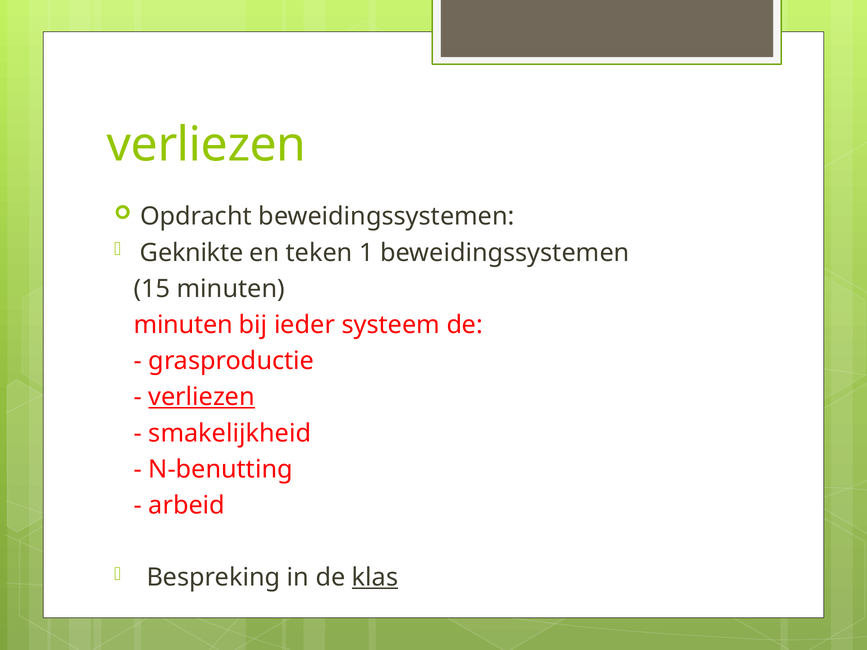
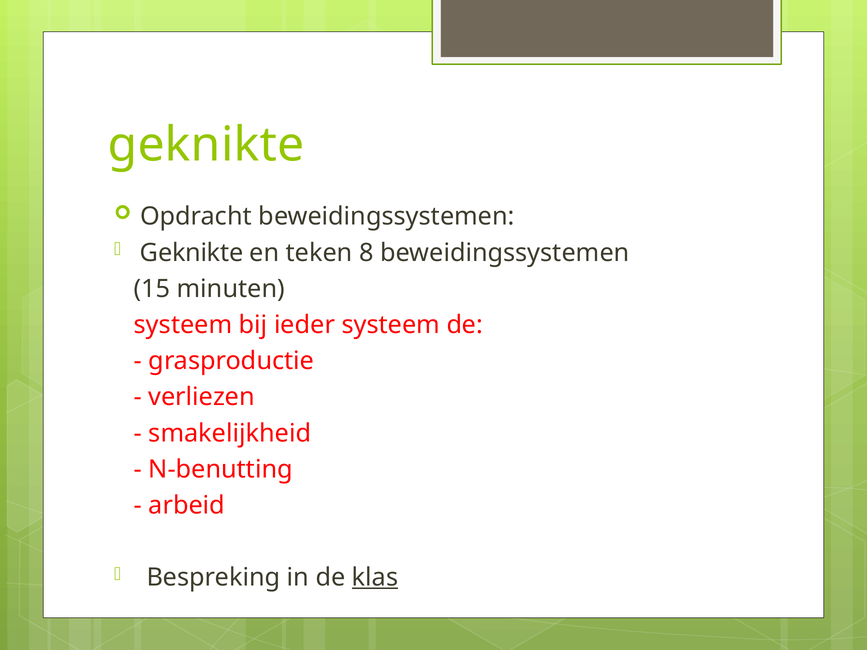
verliezen: verliezen -> geknikte (206, 145)
1: 1 -> 8 (366, 253)
minuten: minuten -> systeem (183, 325)
verliezen underline: present -> none (202, 397)
